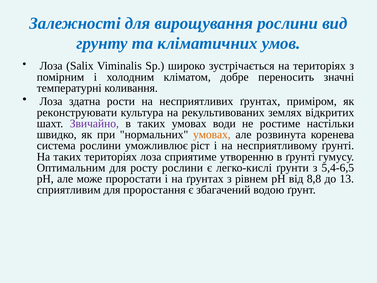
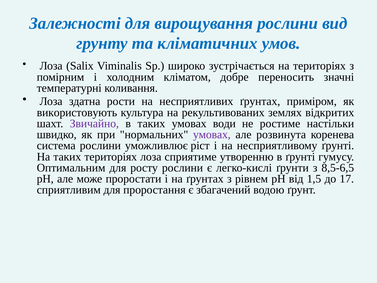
реконструювати: реконструювати -> використовують (77, 112)
умовах colour: orange -> purple (212, 134)
5,4-6,5: 5,4-6,5 -> 8,5-6,5 (338, 168)
8,8: 8,8 -> 1,5 (314, 179)
13: 13 -> 17 (347, 179)
